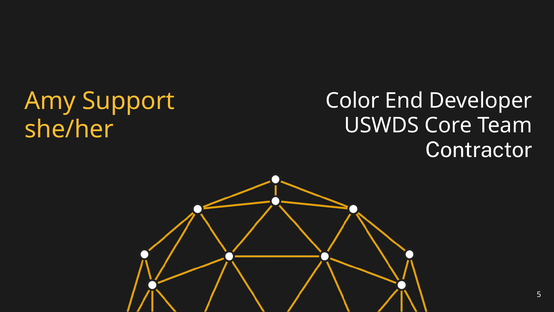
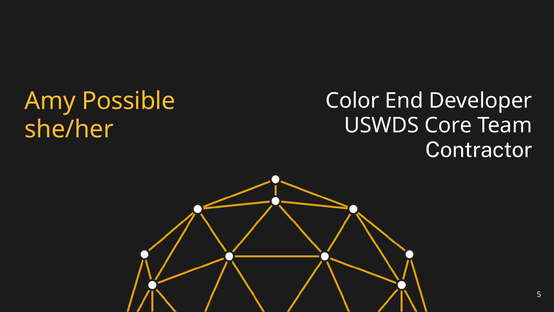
Support: Support -> Possible (129, 101)
